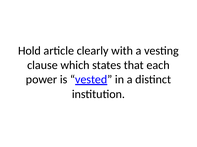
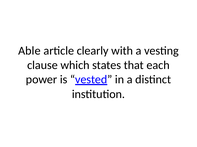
Hold: Hold -> Able (29, 51)
